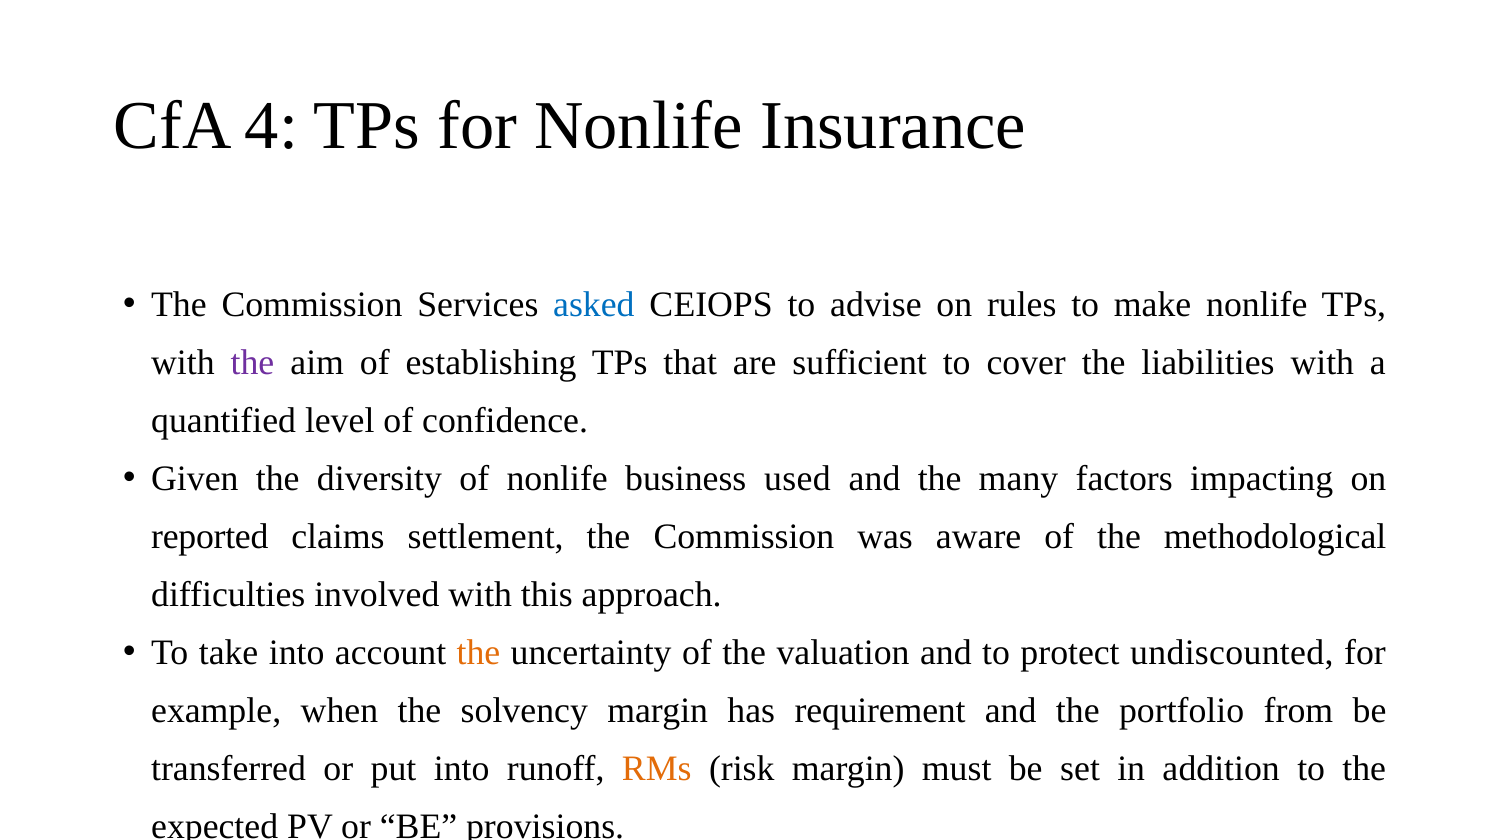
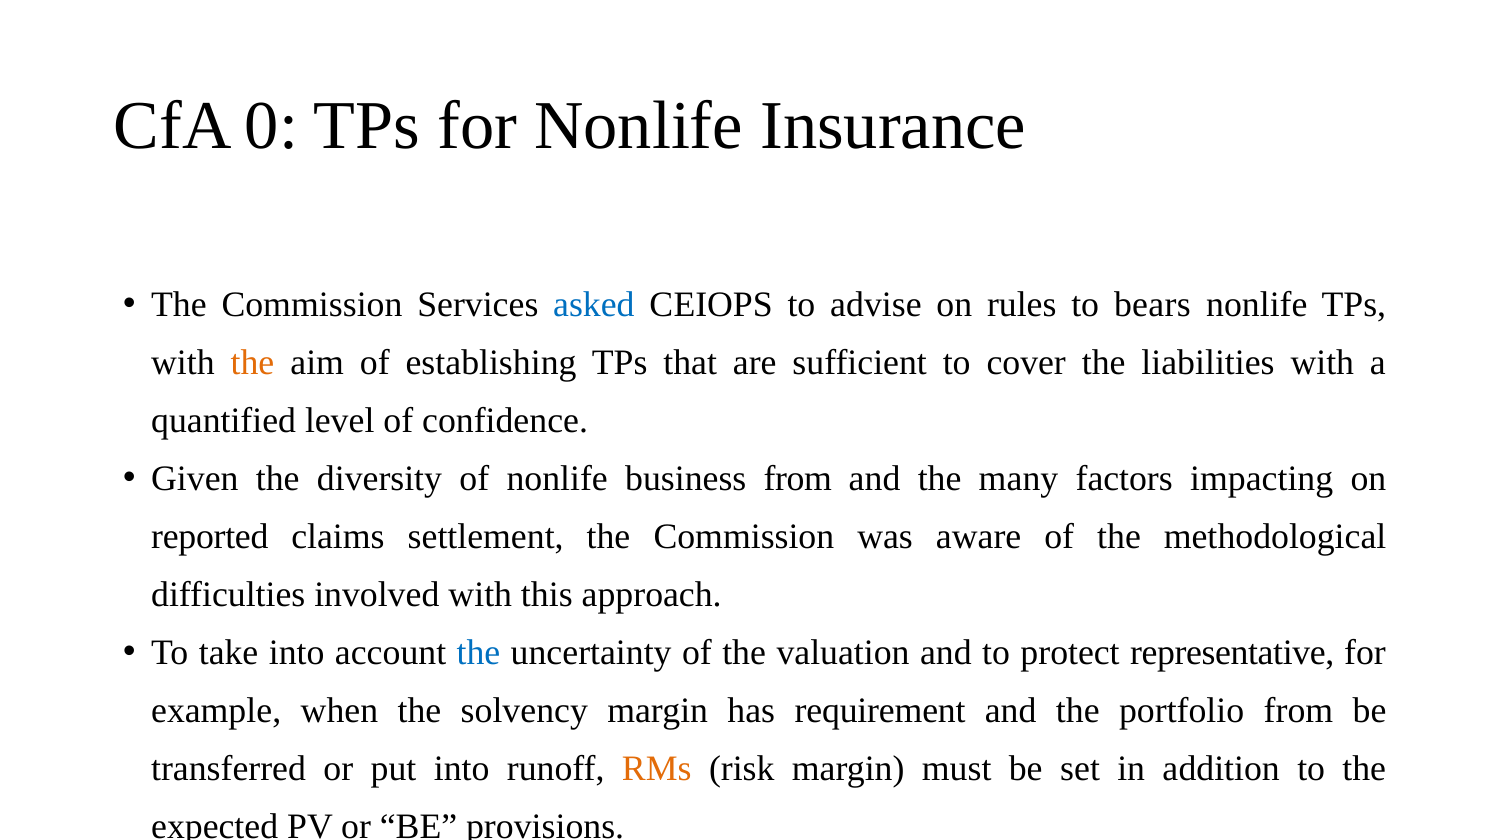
4: 4 -> 0 (271, 125)
make: make -> bears (1152, 305)
the colour: purple -> orange (252, 363)
business used: used -> from (798, 479)
the colour: orange -> blue (478, 652)
undiscounted: undiscounted -> representative (1232, 652)
